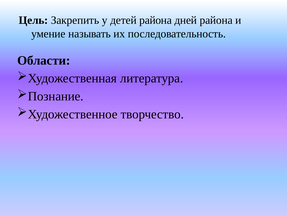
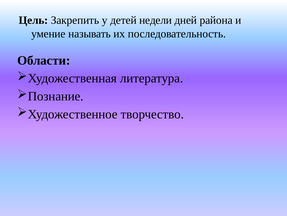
детей района: района -> недели (156, 20)
